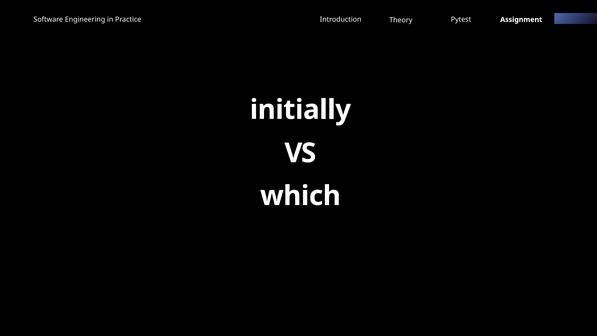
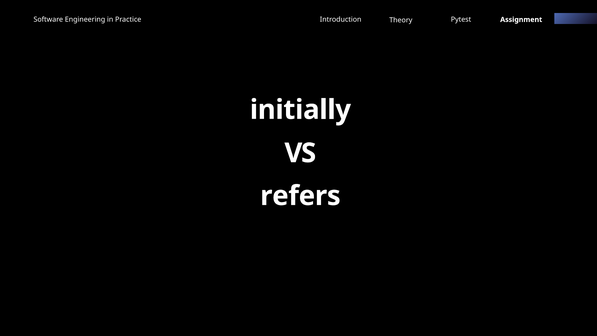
which: which -> refers (300, 196)
